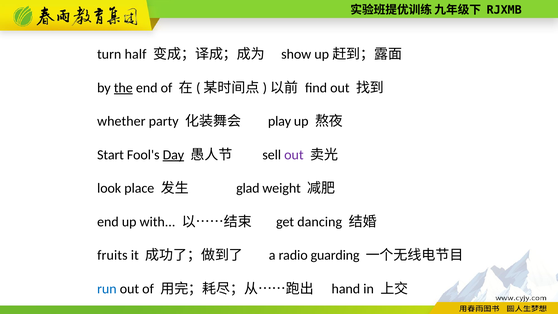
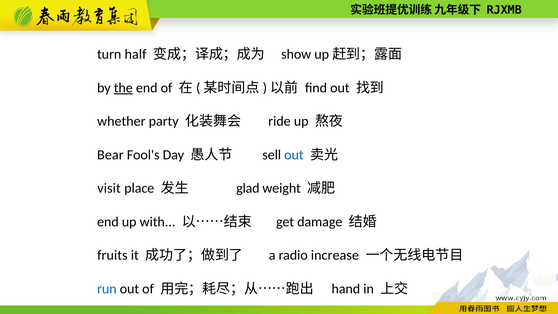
play: play -> ride (279, 121)
Start: Start -> Bear (110, 155)
Day underline: present -> none (173, 155)
out colour: purple -> blue (294, 155)
look: look -> visit (109, 188)
dancing: dancing -> damage (320, 222)
guarding: guarding -> increase (335, 255)
